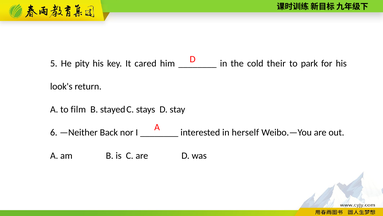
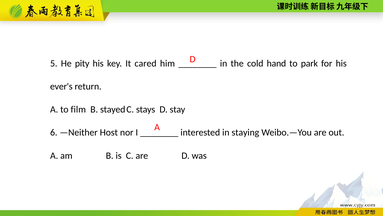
their: their -> hand (276, 63)
look's: look's -> ever's (61, 86)
Back: Back -> Host (109, 132)
herself: herself -> staying (245, 132)
